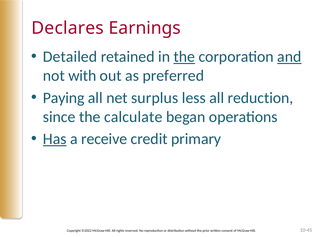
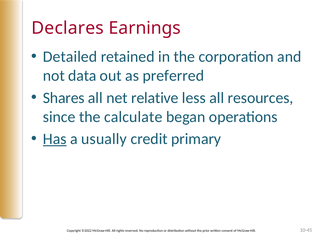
the underline: present -> none (184, 57)
and underline: present -> none (289, 57)
with: with -> data (82, 76)
Paying: Paying -> Shares (64, 98)
surplus: surplus -> relative (155, 98)
reduction: reduction -> resources (261, 98)
receive: receive -> usually (104, 139)
